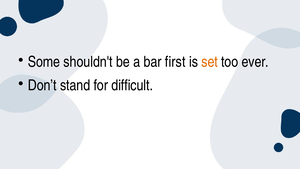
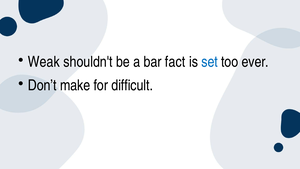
Some: Some -> Weak (44, 62)
first: first -> fact (175, 62)
set colour: orange -> blue (210, 62)
stand: stand -> make (75, 85)
